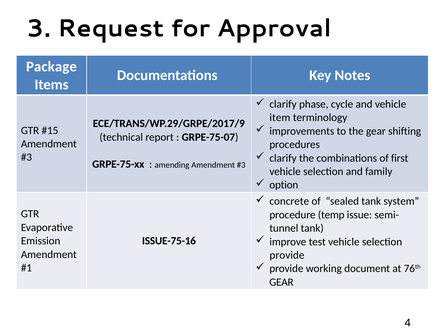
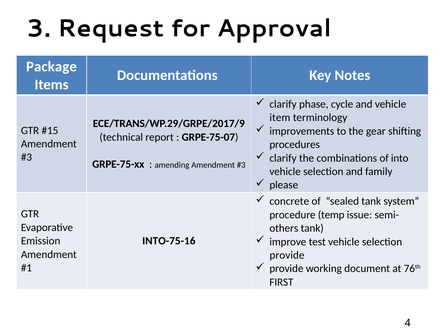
first: first -> into (400, 158)
option: option -> please (284, 185)
tunnel: tunnel -> others (284, 228)
ISSUE-75-16: ISSUE-75-16 -> INTO-75-16 (169, 241)
GEAR: GEAR -> FIRST (281, 282)
